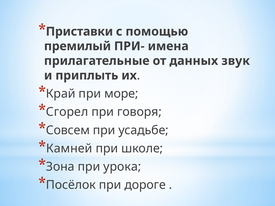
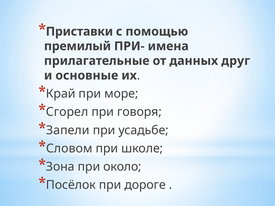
звук: звук -> друг (236, 61)
приплыть: приплыть -> основные (87, 76)
Совсем: Совсем -> Запели (68, 130)
Камней: Камней -> Словом (69, 149)
урока: урока -> около (122, 167)
